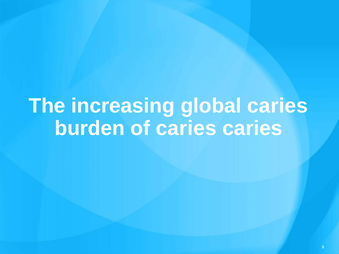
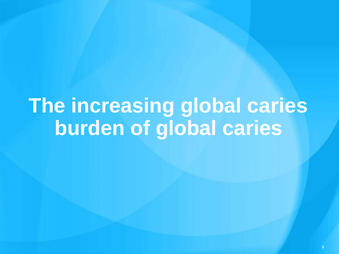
of caries: caries -> global (186, 128)
